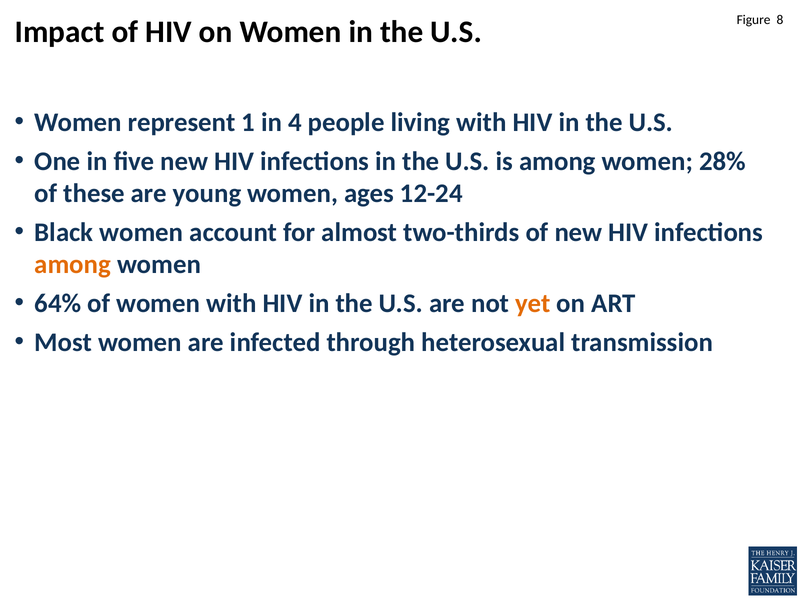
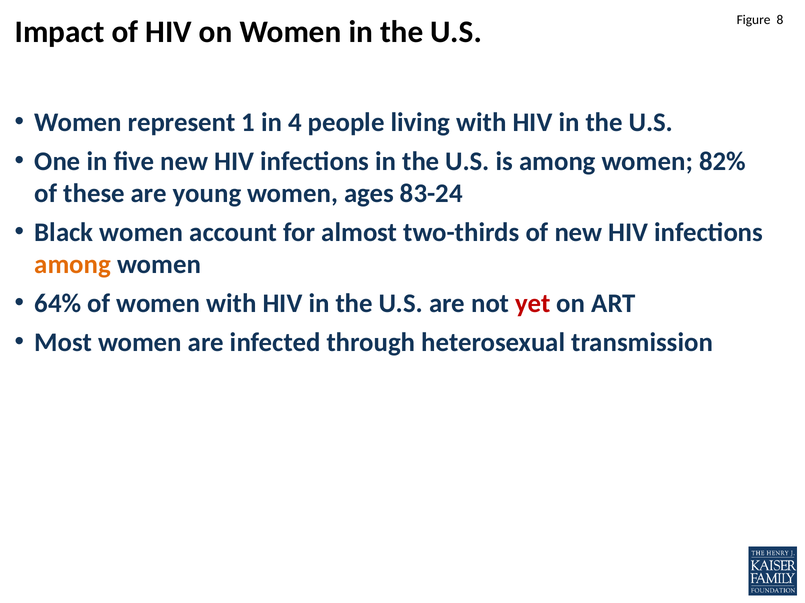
women 28%: 28% -> 82% (722, 161)
12-24: 12-24 -> 83-24 (431, 194)
yet colour: orange -> red (533, 304)
